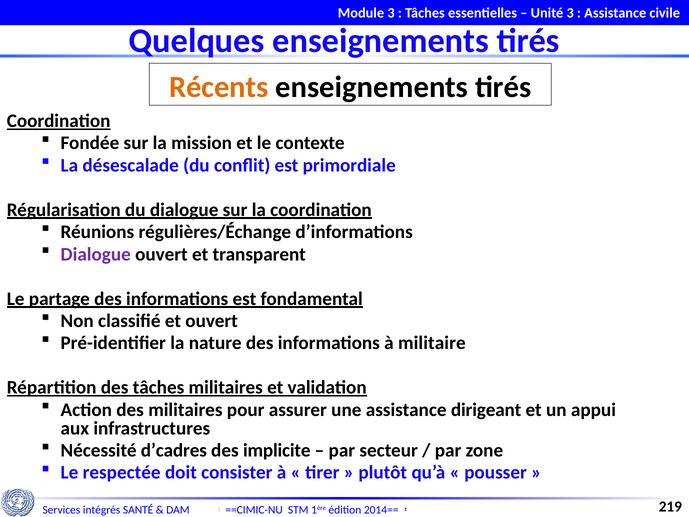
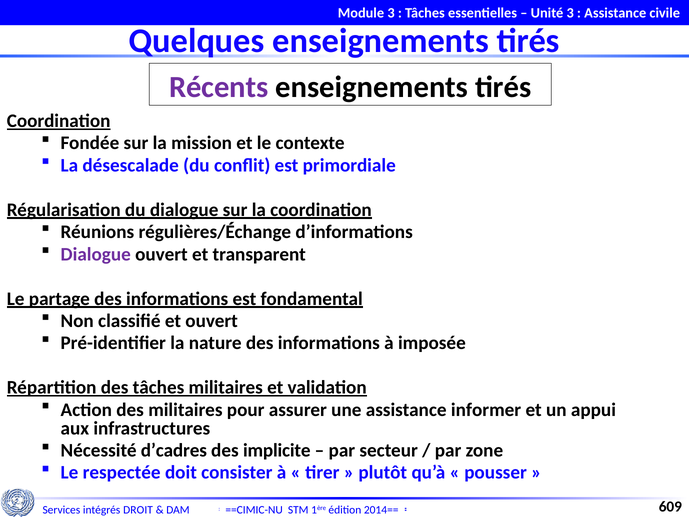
Récents colour: orange -> purple (219, 87)
militaire: militaire -> imposée (432, 343)
dirigeant: dirigeant -> informer (486, 410)
SANTÉ: SANTÉ -> DROIT (138, 510)
219: 219 -> 609 (670, 506)
